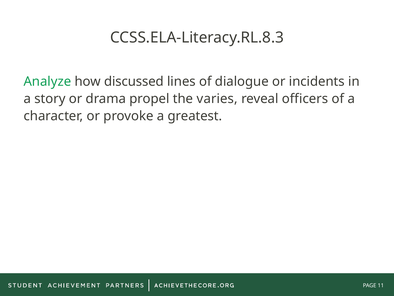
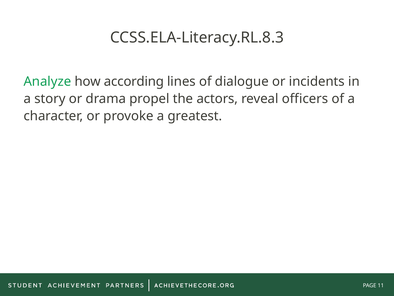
discussed: discussed -> according (134, 81)
varies: varies -> actors (217, 99)
